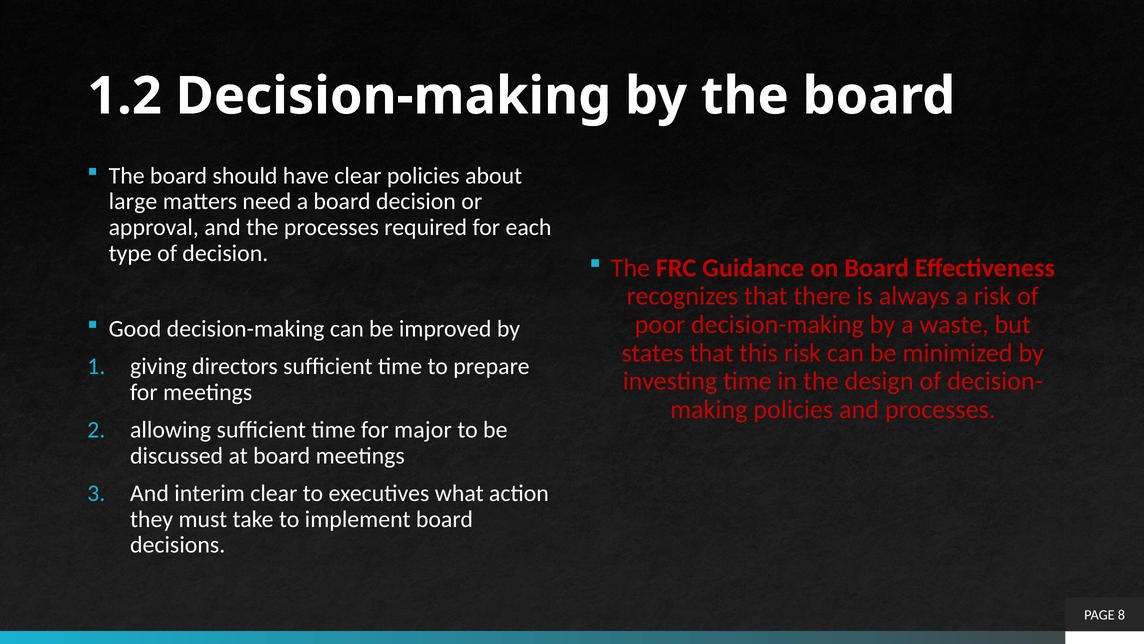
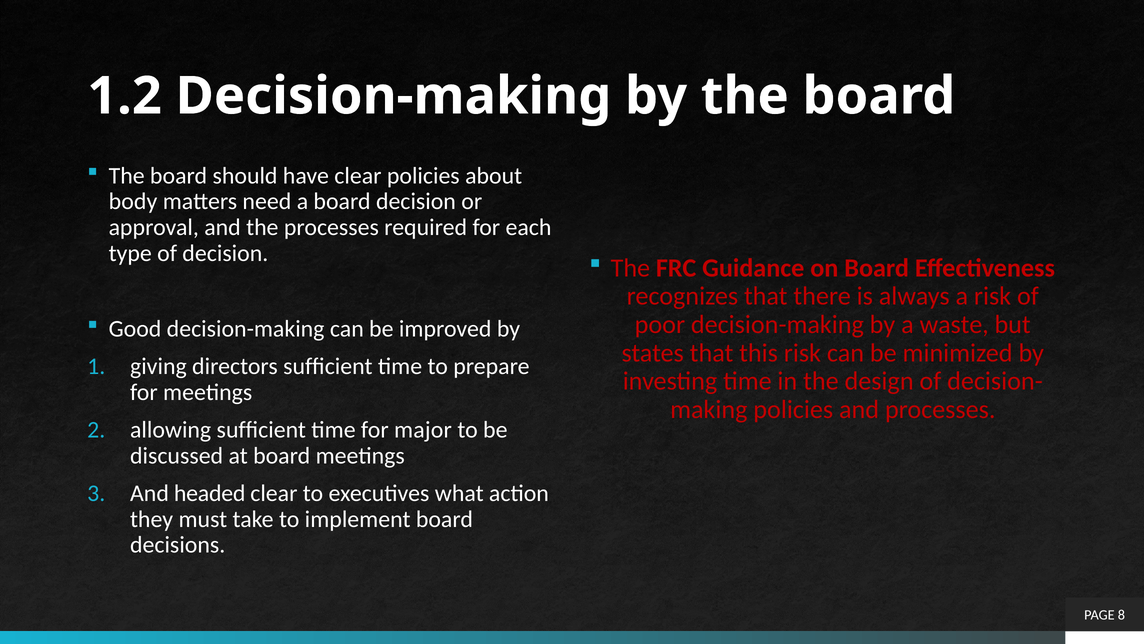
large: large -> body (133, 201)
interim: interim -> headed (210, 493)
